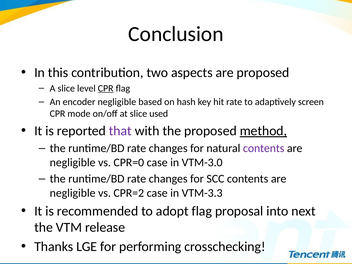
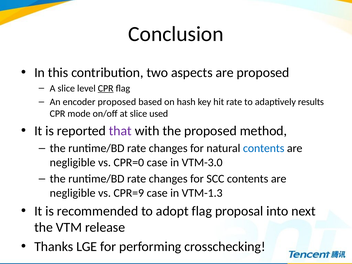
encoder negligible: negligible -> proposed (117, 102)
screen: screen -> results (311, 102)
method underline: present -> none (263, 131)
contents colour: purple -> blue (264, 148)
CPR=2: CPR=2 -> CPR=9 (129, 193)
VTM-3.3: VTM-3.3 -> VTM-1.3 (202, 193)
